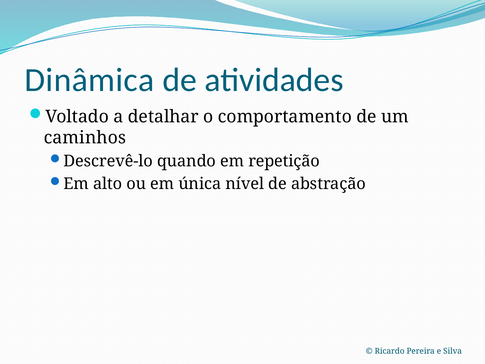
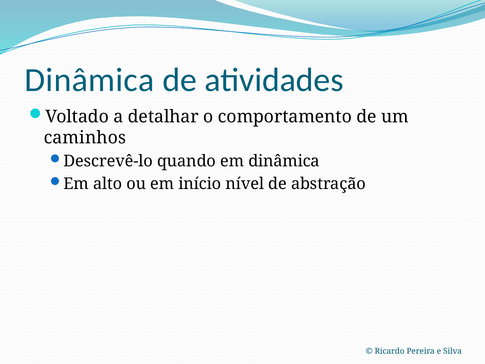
em repetição: repetição -> dinâmica (284, 161)
única: única -> início (200, 184)
